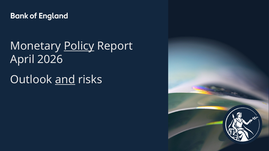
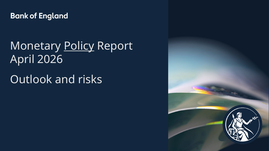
and underline: present -> none (65, 80)
